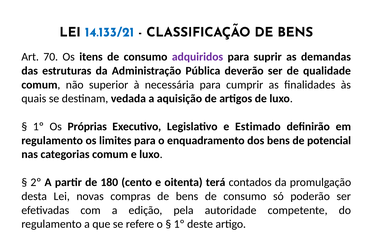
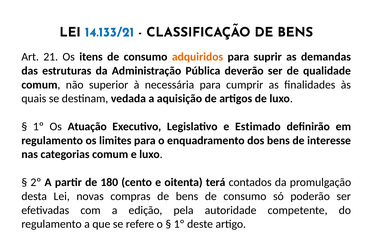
70: 70 -> 21 (51, 57)
adquiridos colour: purple -> orange (197, 57)
Próprias: Próprias -> Atuação (87, 126)
potencial: potencial -> interesse (329, 140)
